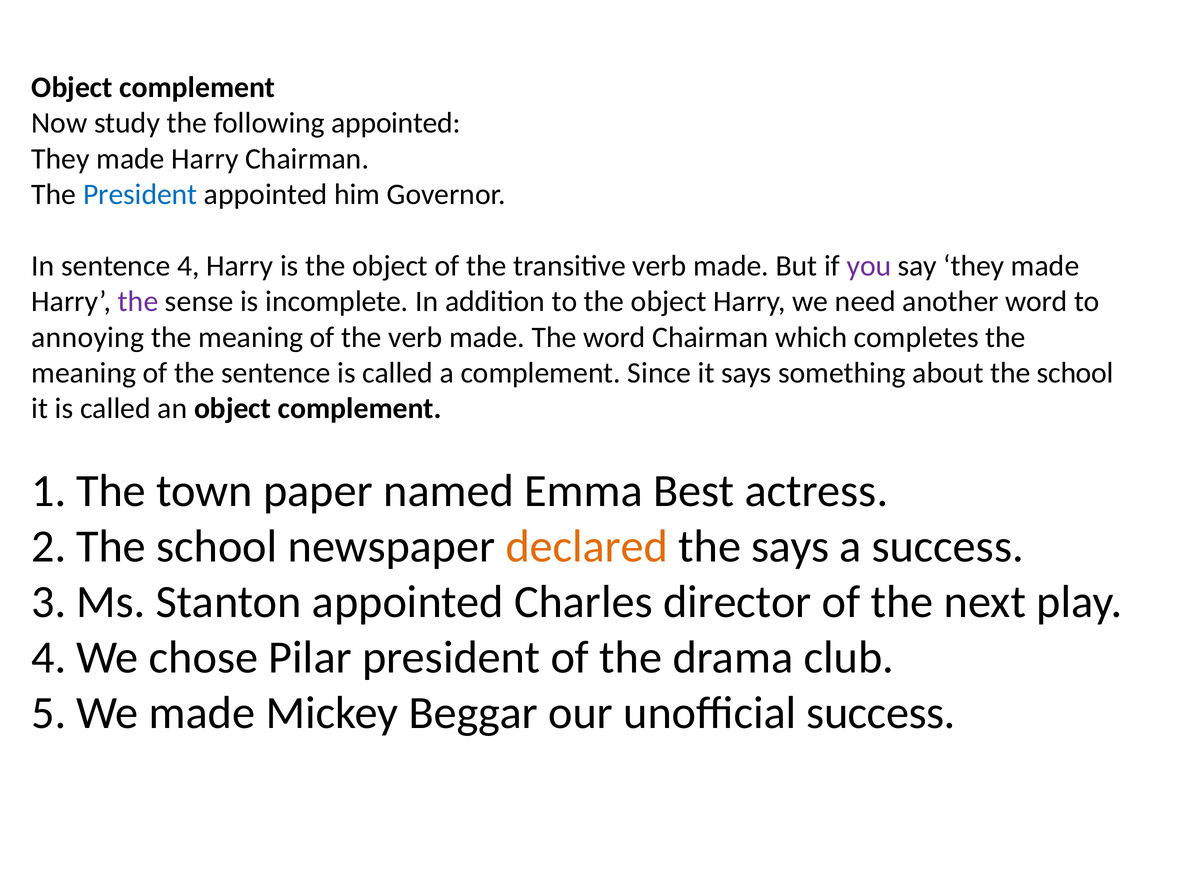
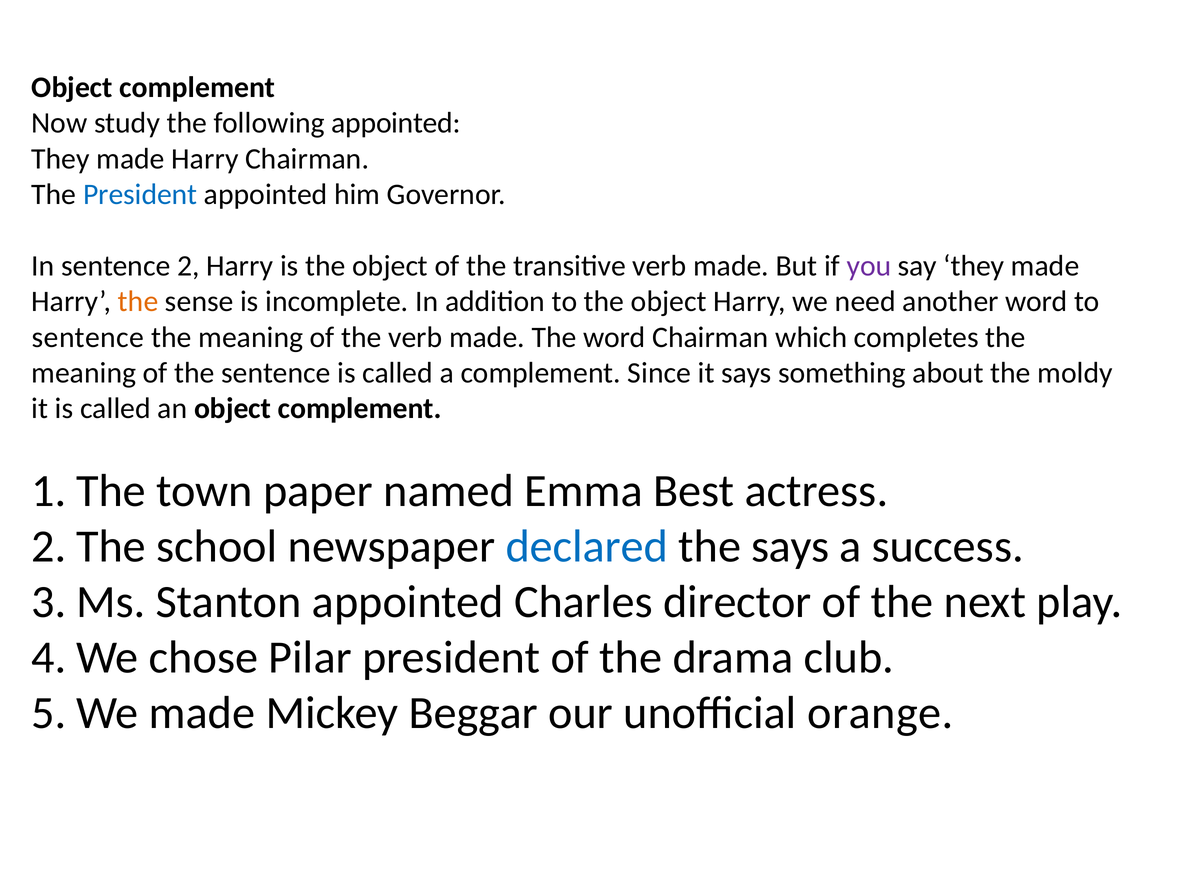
4: 4 -> 2 (188, 266)
the colour: purple -> orange (138, 302)
annoying: annoying -> sentence (88, 337)
the school: school -> moldy (1075, 373)
declared colour: orange -> blue (587, 547)
unofficial success: success -> orange (880, 714)
